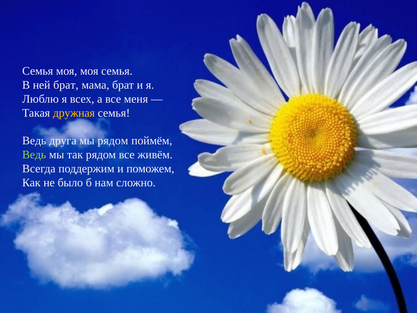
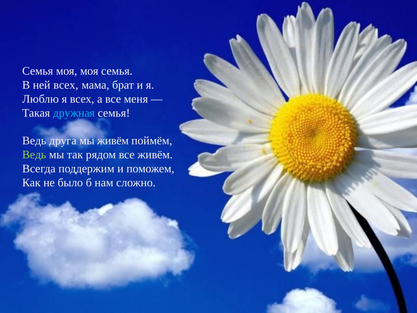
ней брат: брат -> всех (66, 85)
дружная colour: yellow -> light blue (74, 113)
мы рядом: рядом -> живём (113, 141)
